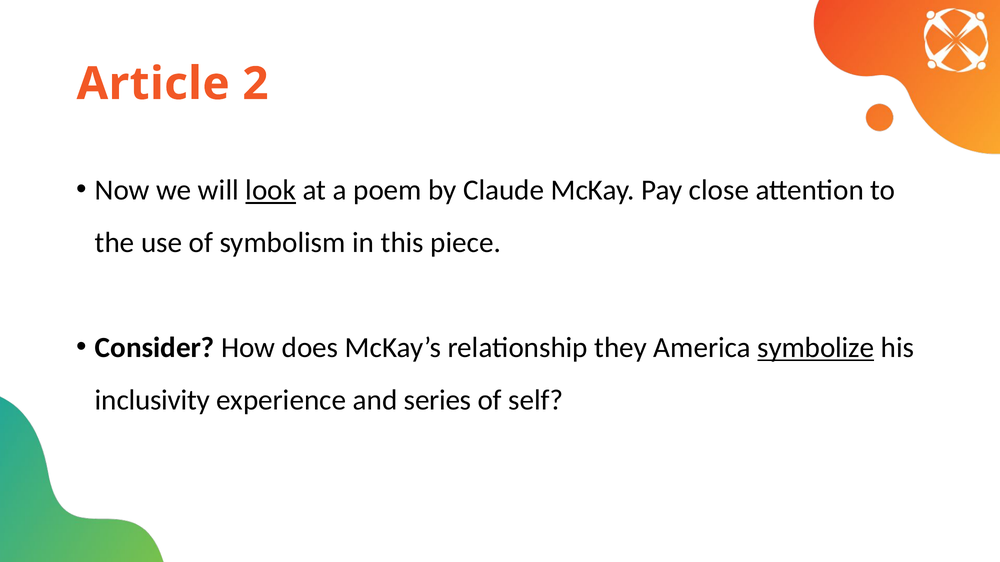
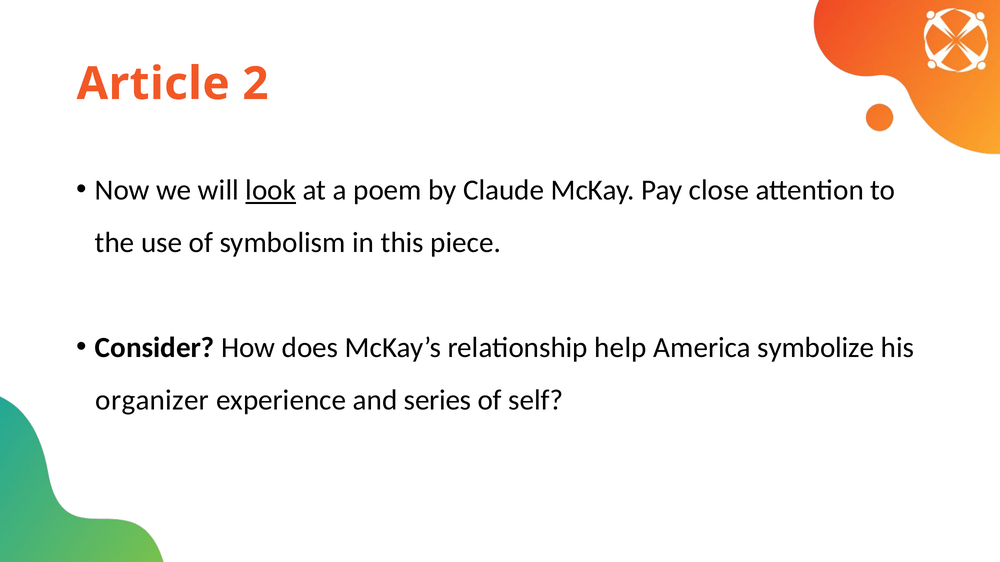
they: they -> help (621, 348)
symbolize underline: present -> none (816, 348)
inclusivity: inclusivity -> organizer (152, 400)
